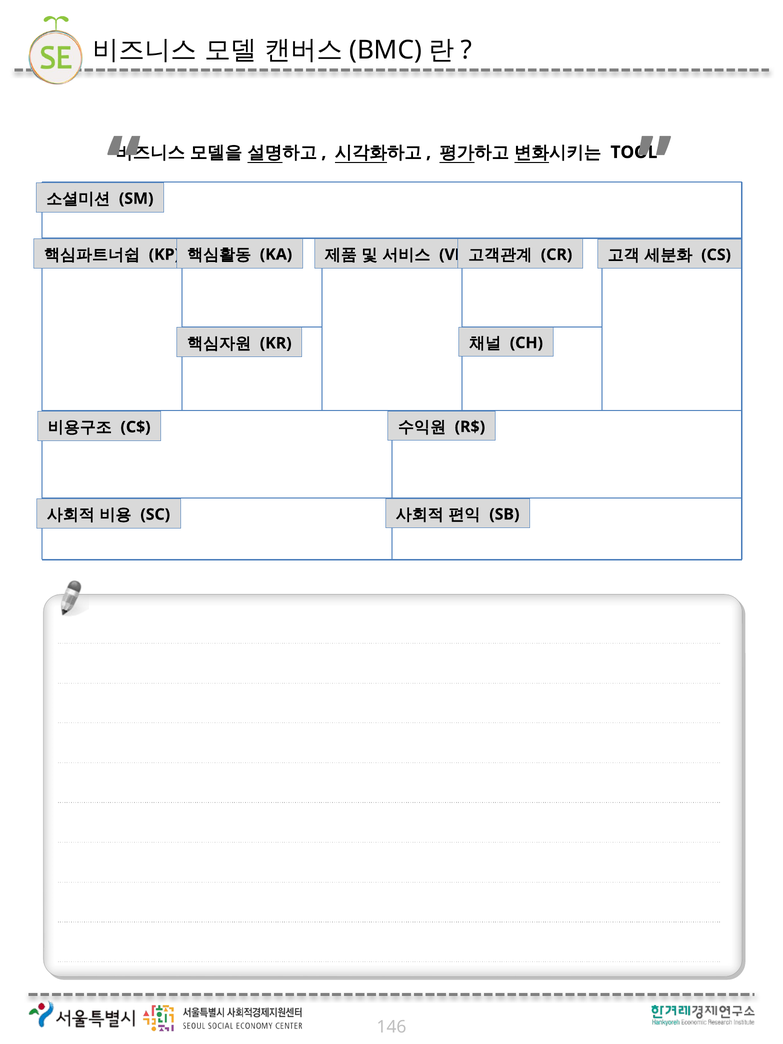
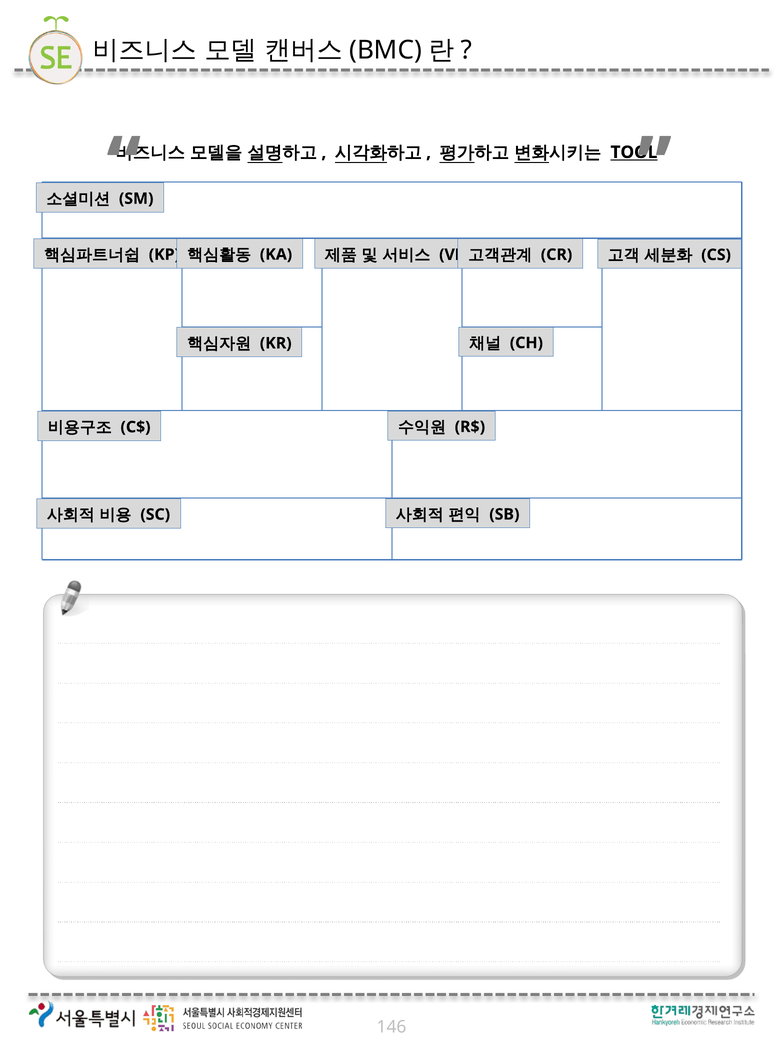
TOOL underline: none -> present (634, 152)
